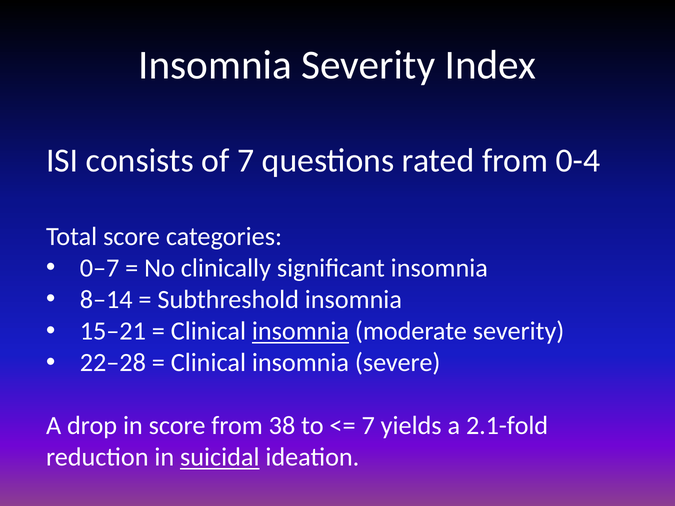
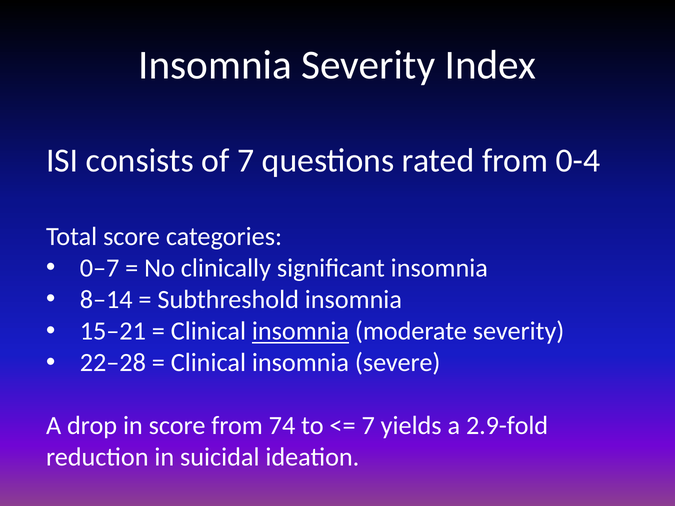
38: 38 -> 74 (282, 426)
2.1-fold: 2.1-fold -> 2.9-fold (507, 426)
suicidal underline: present -> none (220, 458)
